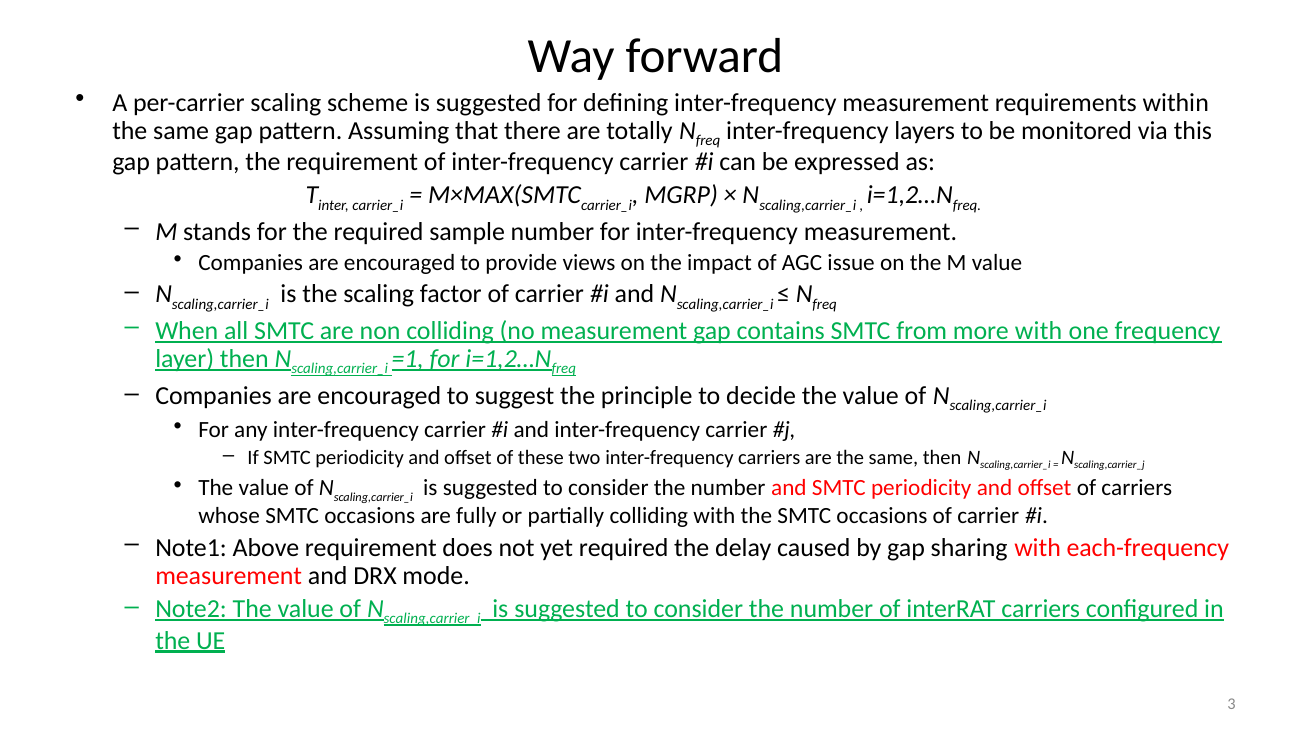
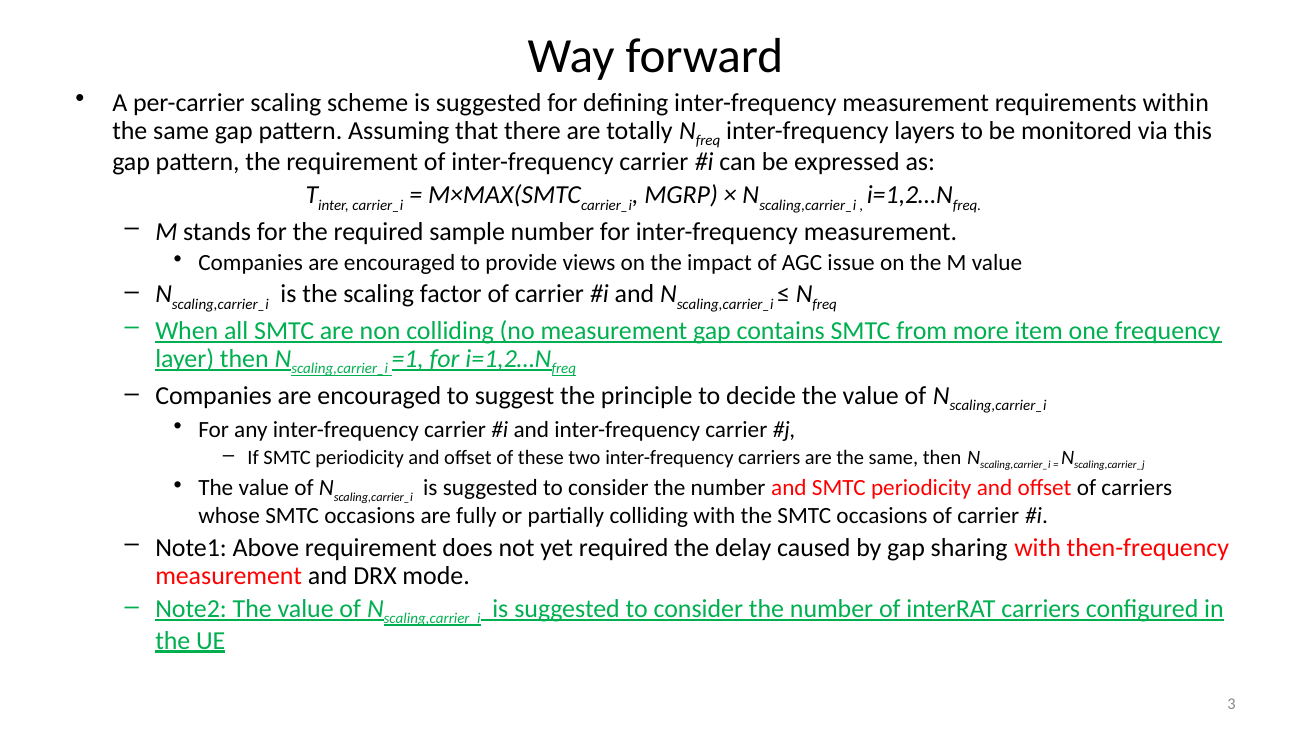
more with: with -> item (1039, 331)
each-frequency: each-frequency -> then-frequency (1148, 548)
